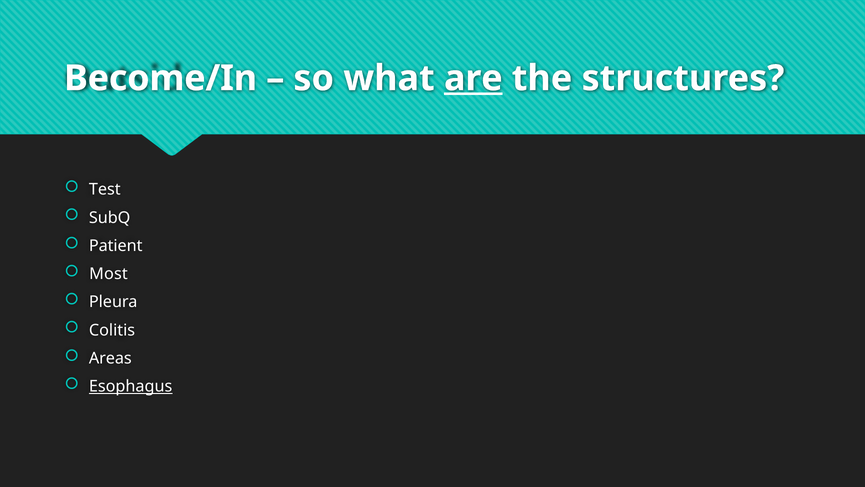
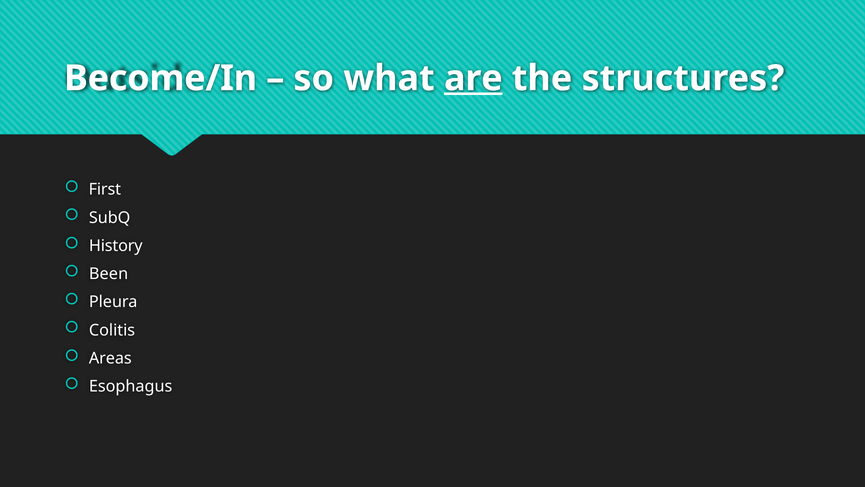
Test: Test -> First (105, 189)
Patient: Patient -> History (116, 246)
Most: Most -> Been (109, 274)
Esophagus underline: present -> none (131, 386)
